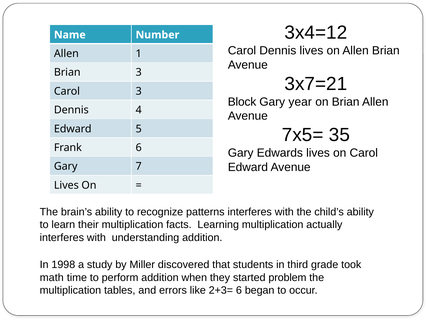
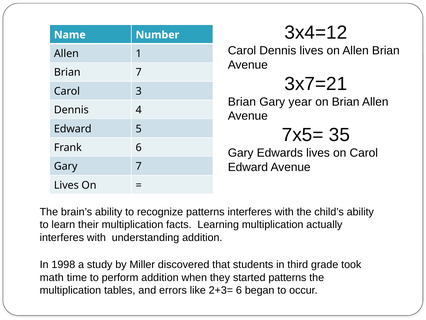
Brian 3: 3 -> 7 (139, 72)
Block: Block -> Brian (242, 102)
started problem: problem -> patterns (287, 277)
